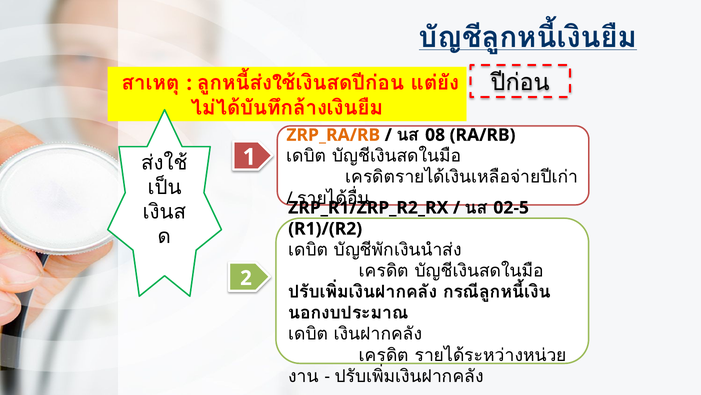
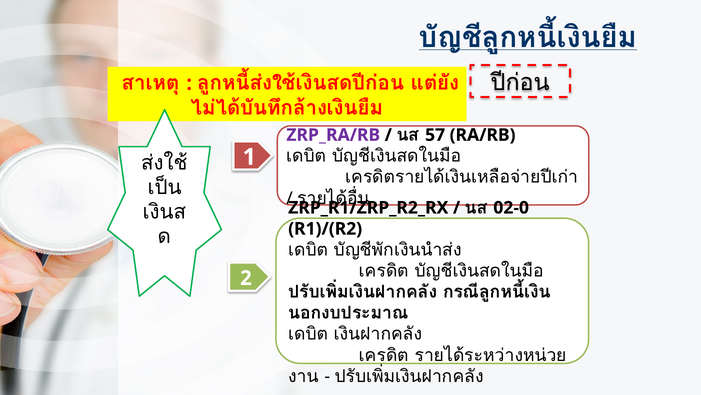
ZRP_RA/RB colour: orange -> purple (333, 135)
08: 08 -> 57 (435, 135)
02-5: 02-5 -> 02-0 (511, 207)
